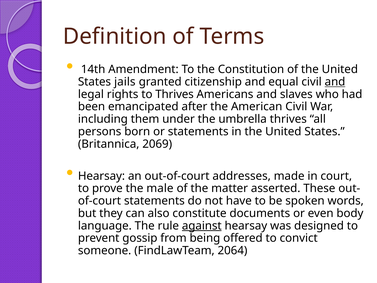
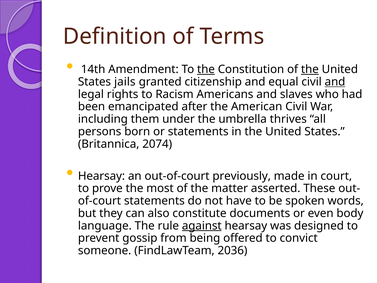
the underline: none -> present (206, 69)
the underline: none -> present (310, 69)
to Thrives: Thrives -> Racism (175, 94)
2069: 2069 -> 2074 (157, 144)
addresses: addresses -> previously (242, 176)
male: male -> most (160, 188)
2064: 2064 -> 2036 (232, 250)
